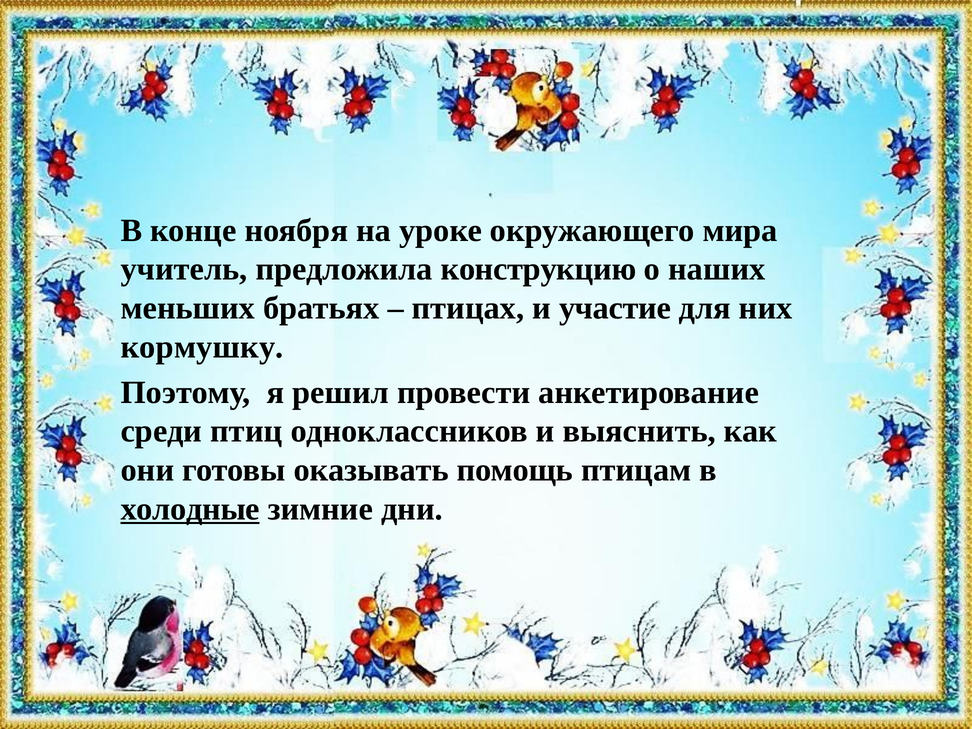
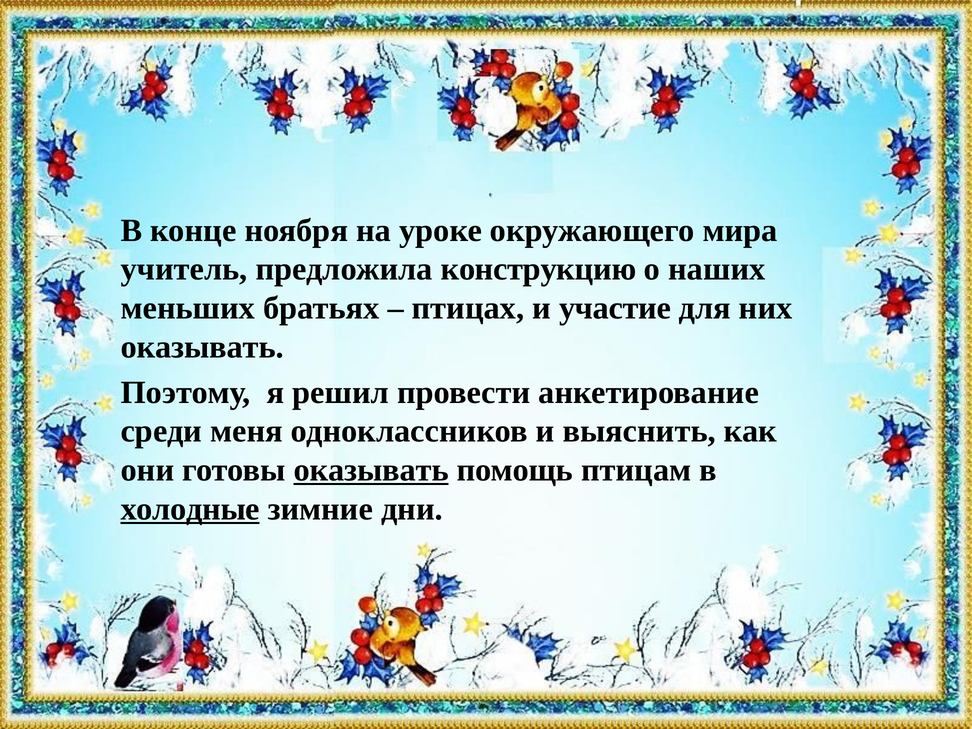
кормушку: кормушку -> оказывать (202, 347)
птиц: птиц -> меня (246, 431)
оказывать underline: none -> present (371, 470)
